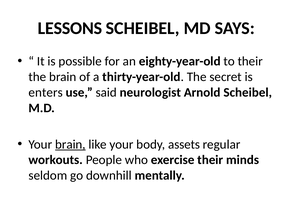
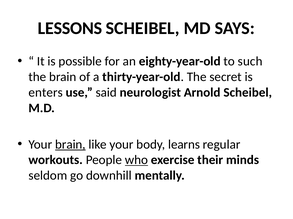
to their: their -> such (250, 61)
assets: assets -> learns (184, 145)
who underline: none -> present (136, 160)
